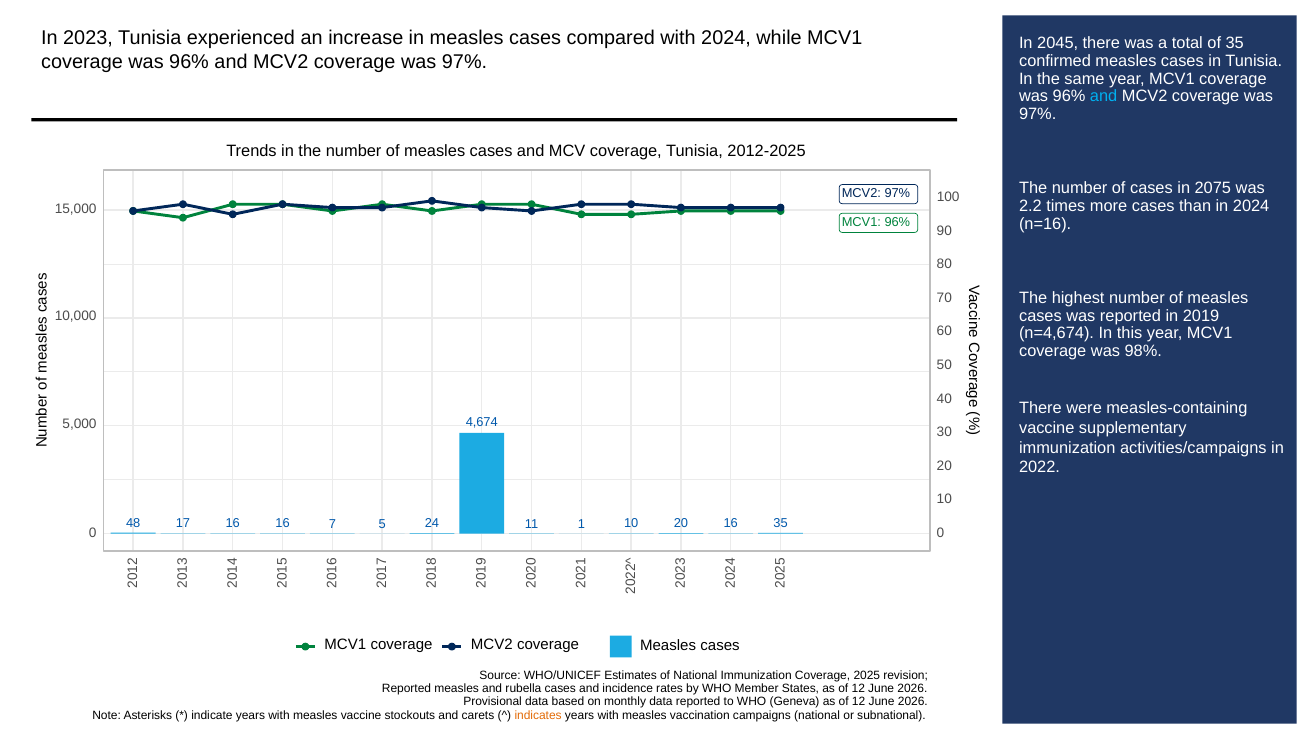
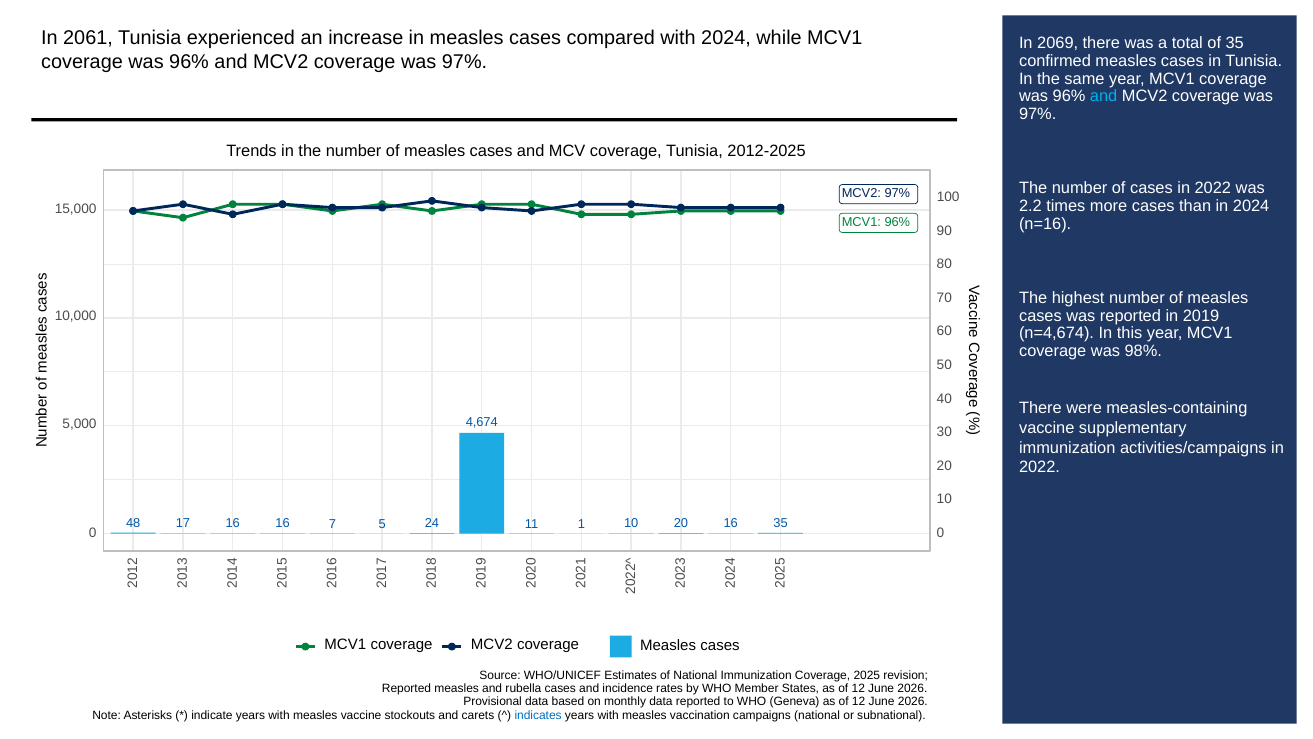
2023: 2023 -> 2061 (88, 38)
2045: 2045 -> 2069 (1058, 43)
cases in 2075: 2075 -> 2022 (1213, 188)
indicates colour: orange -> blue (538, 715)
